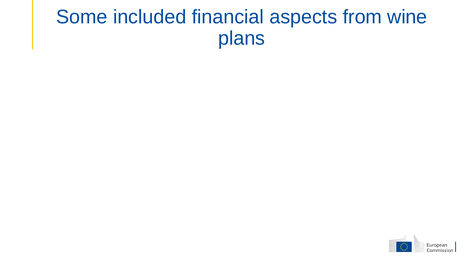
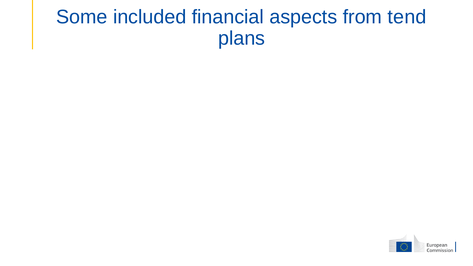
wine: wine -> tend (407, 17)
